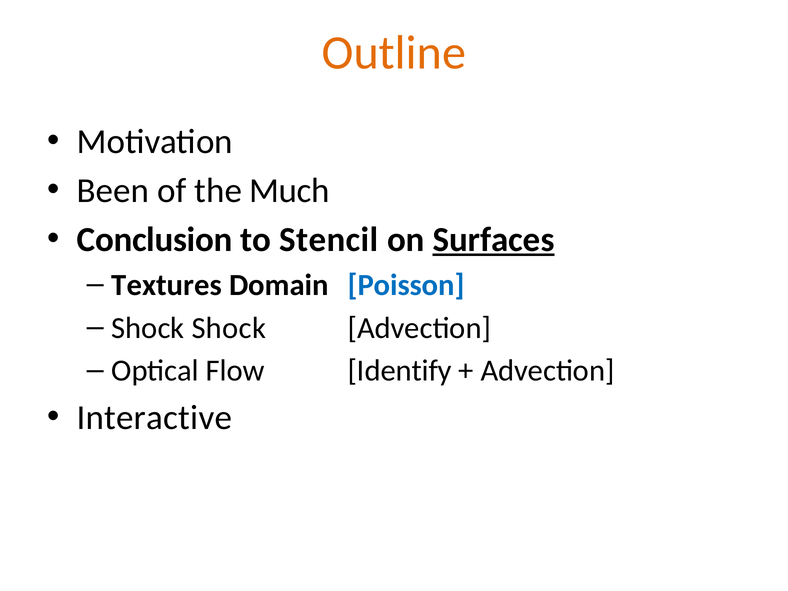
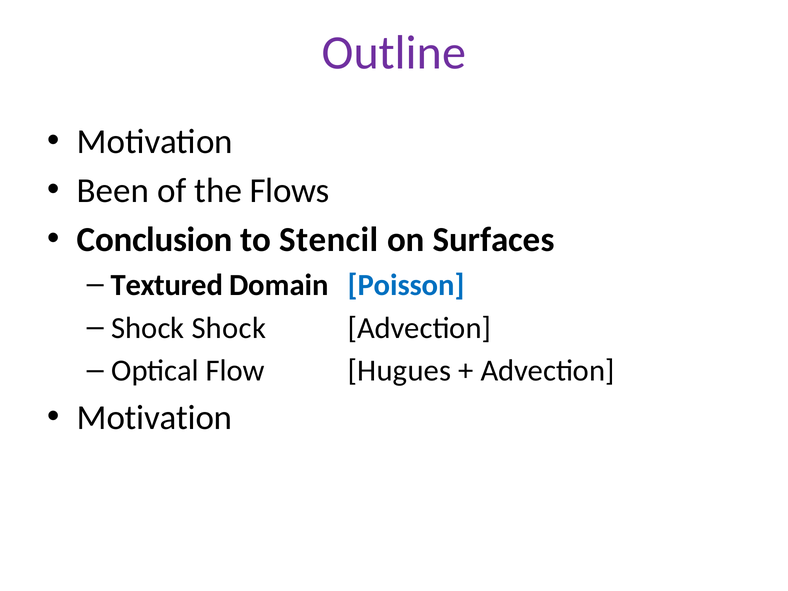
Outline colour: orange -> purple (394, 53)
Much: Much -> Flows (290, 191)
Surfaces underline: present -> none (494, 240)
Textures: Textures -> Textured (167, 285)
Identify: Identify -> Hugues (400, 371)
Interactive: Interactive -> Motivation (155, 418)
